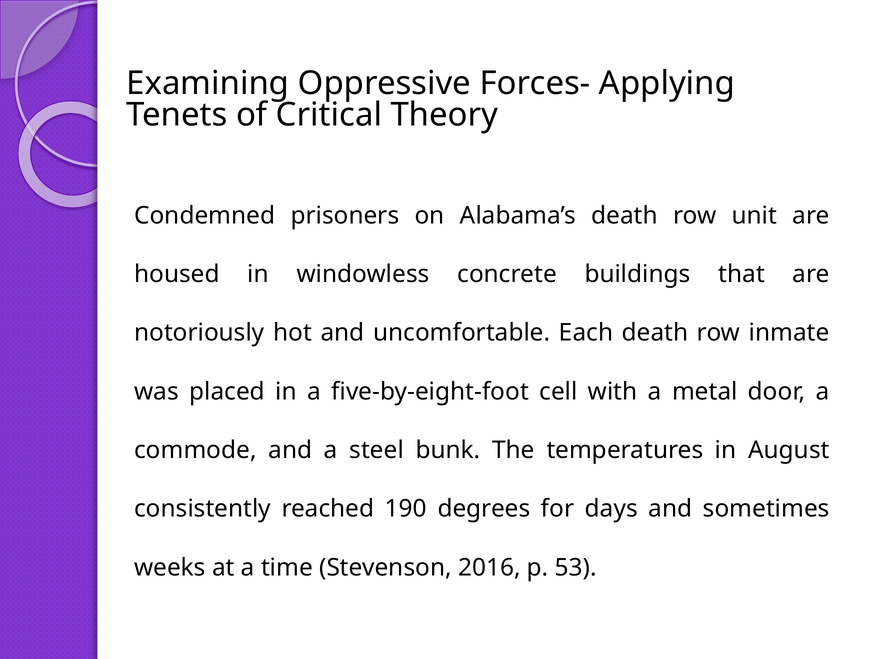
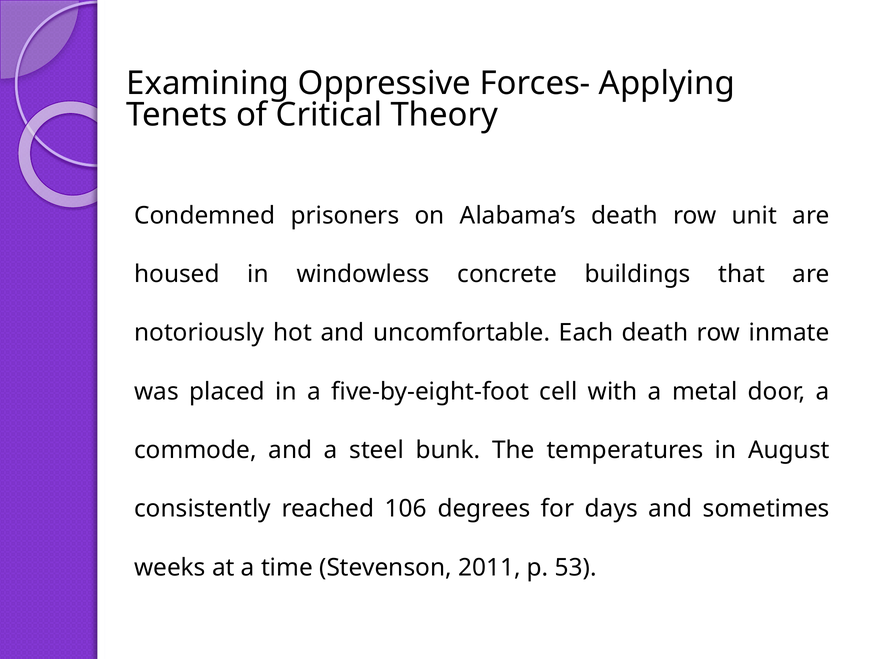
190: 190 -> 106 (406, 509)
2016: 2016 -> 2011 (489, 568)
